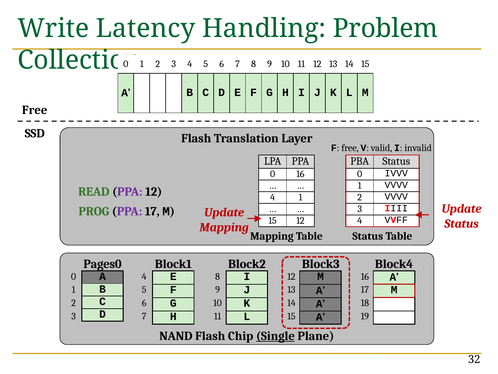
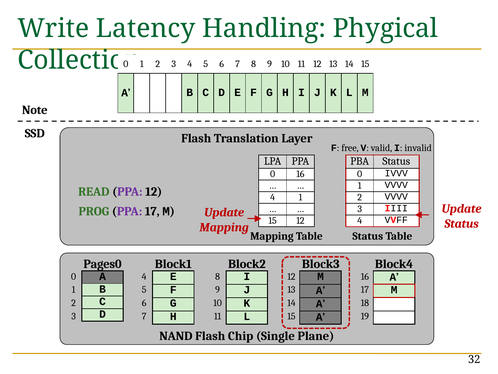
Problem: Problem -> Phygical (385, 28)
Free: Free -> Note (35, 110)
Single underline: present -> none (275, 335)
